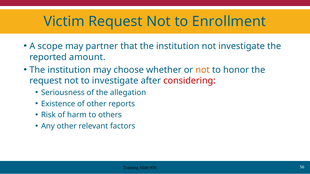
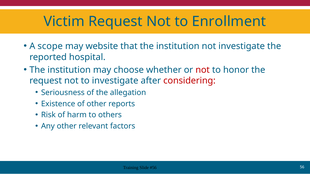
partner: partner -> website (102, 46)
amount: amount -> hospital (87, 57)
not colour: orange -> red (203, 70)
